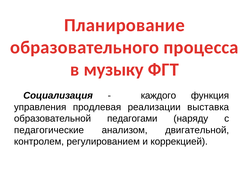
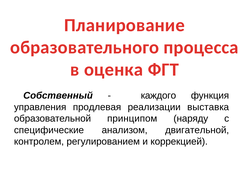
музыку: музыку -> оценка (114, 70)
Социализация: Социализация -> Собственный (58, 96)
педагогами: педагогами -> принципом (132, 119)
педагогические: педагогические -> специфические (49, 130)
